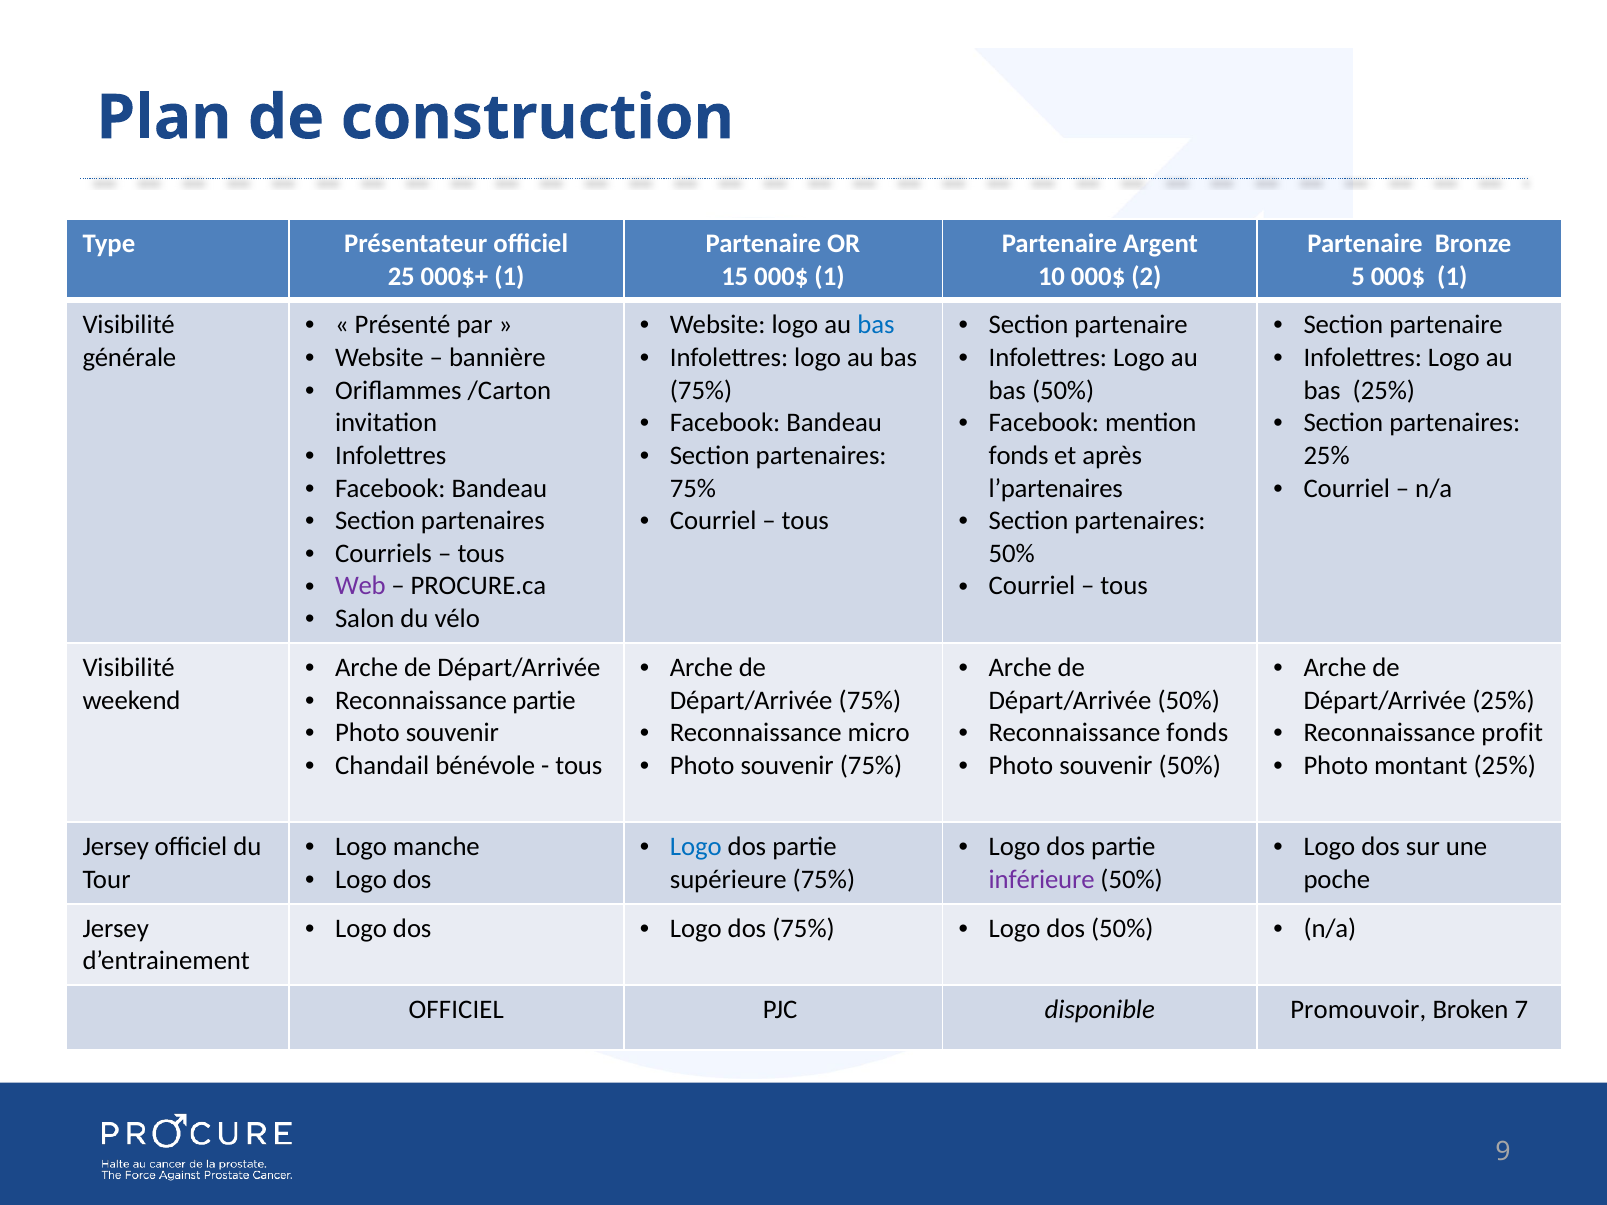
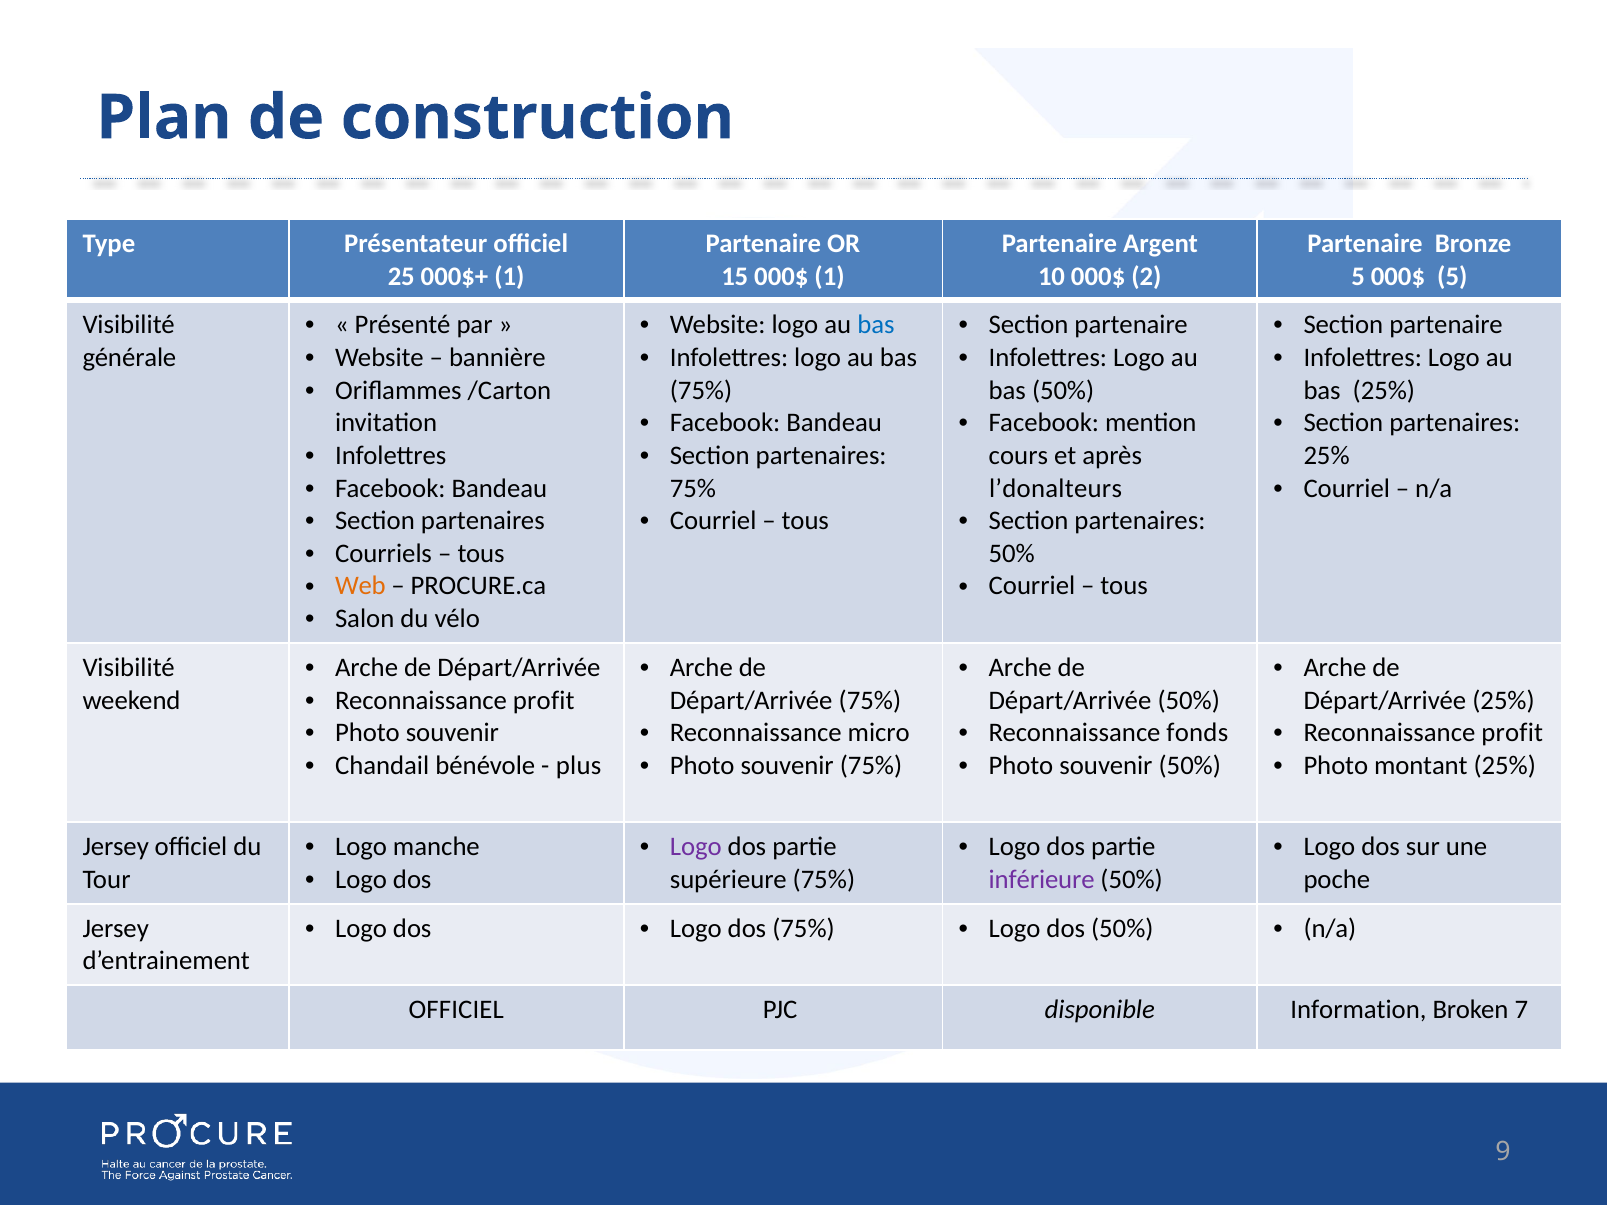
5 000$ 1: 1 -> 5 (1452, 276)
fonds: fonds -> cours (1018, 456)
l’partenaires: l’partenaires -> l’donalteurs (1055, 488)
Web colour: purple -> orange (360, 586)
partie: partie -> profit (544, 700)
tous: tous -> plus (579, 766)
Logo colour: blue -> purple (696, 847)
Promouvoir: Promouvoir -> Information (1358, 1010)
